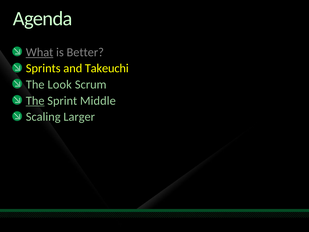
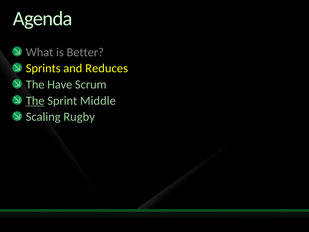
What underline: present -> none (40, 52)
Takeuchi: Takeuchi -> Reduces (107, 68)
Look: Look -> Have (60, 84)
Larger: Larger -> Rugby (79, 117)
